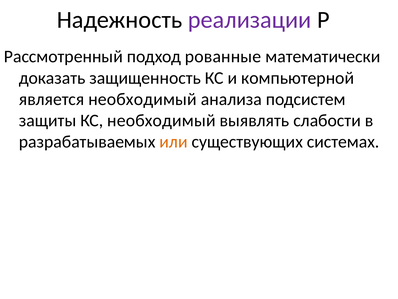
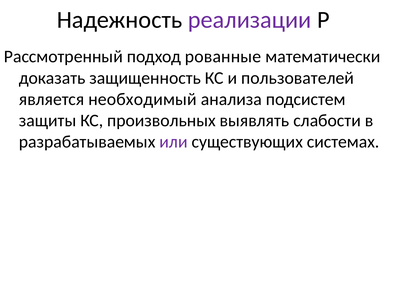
компьютерной: компьютерной -> пользователей (298, 78)
КС необходимый: необходимый -> произвольных (162, 120)
или colour: orange -> purple (174, 141)
